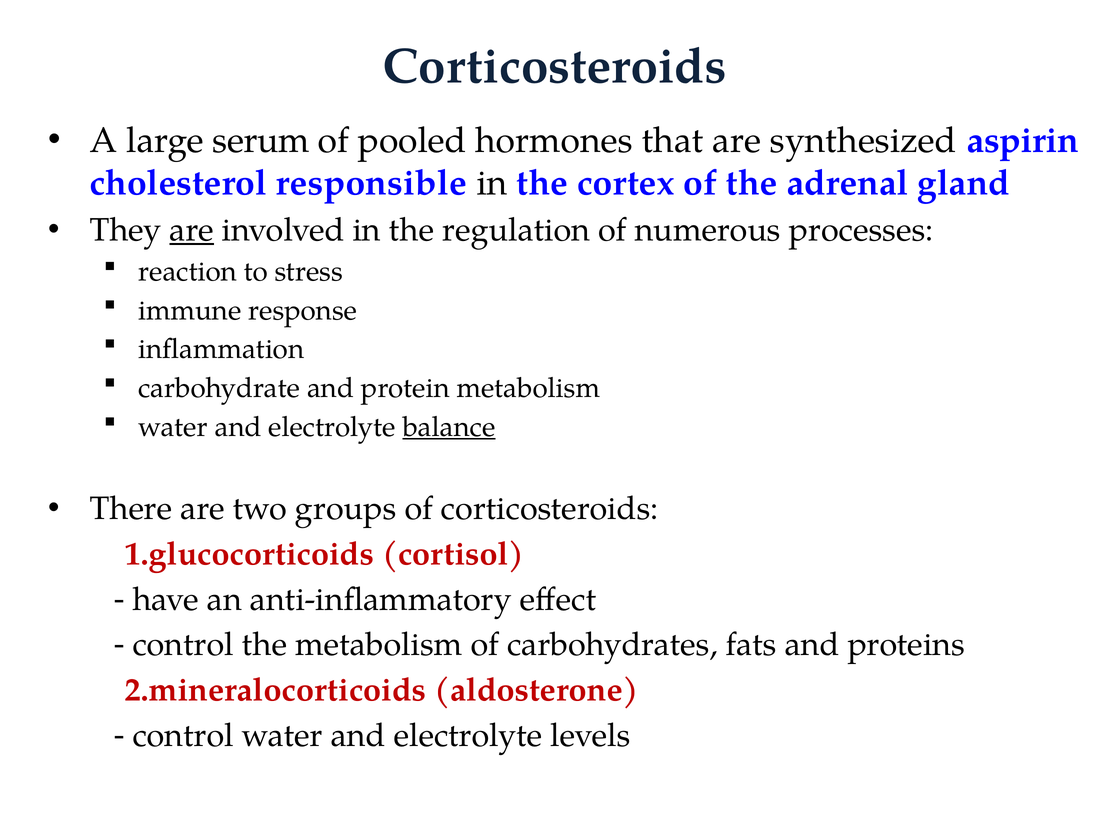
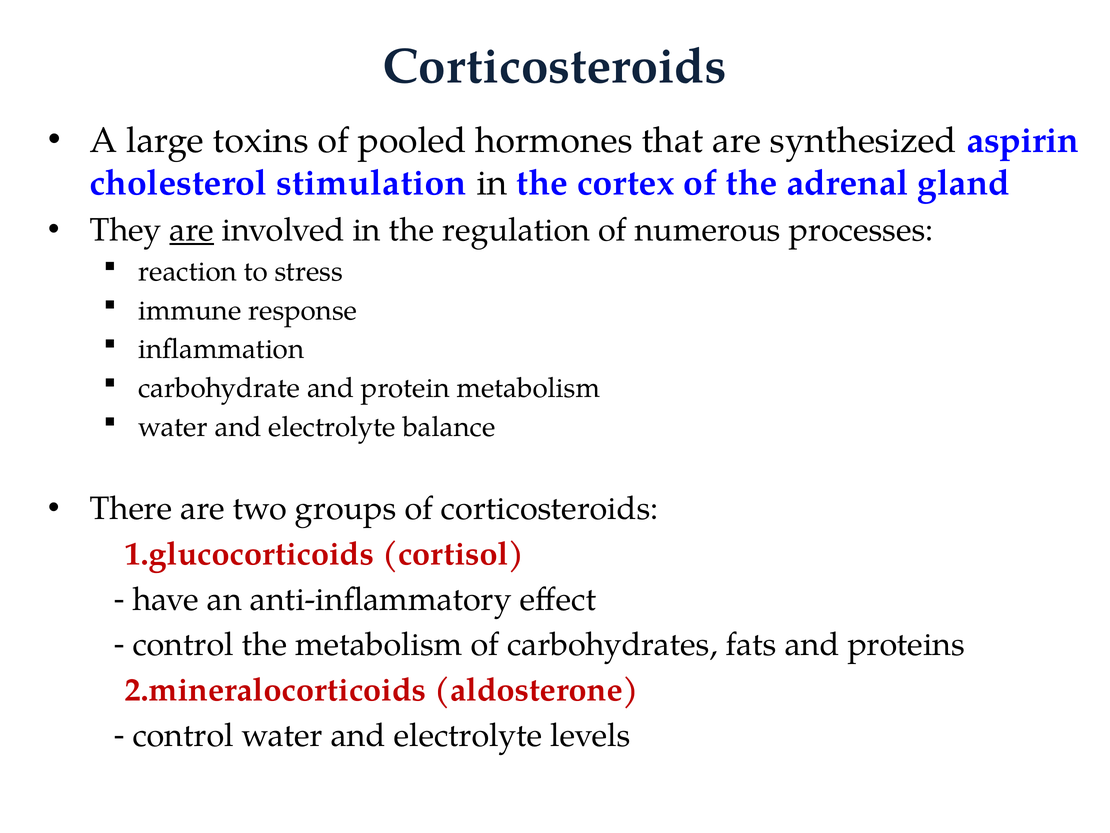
serum: serum -> toxins (261, 140)
responsible: responsible -> stimulation (371, 183)
balance underline: present -> none (449, 427)
